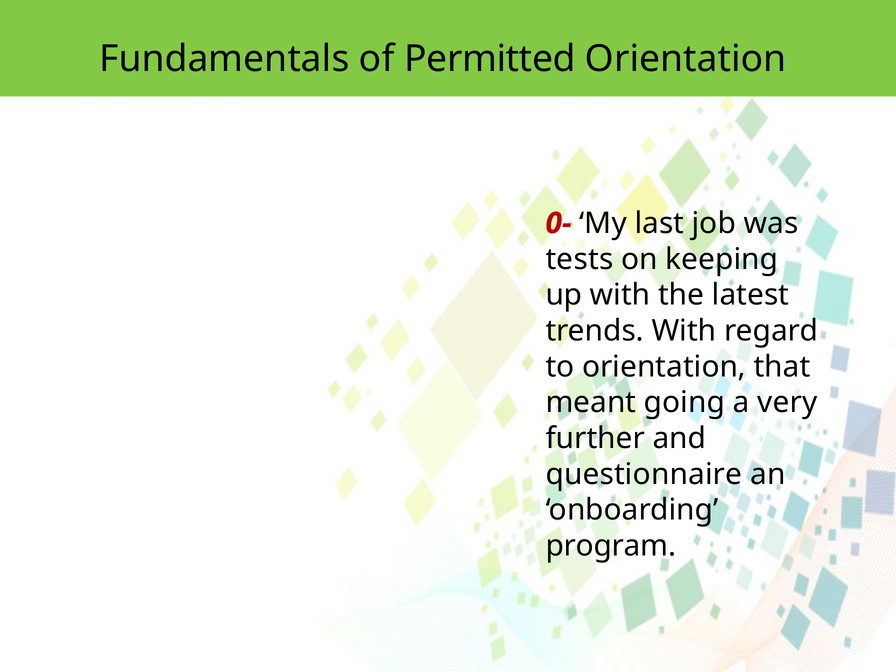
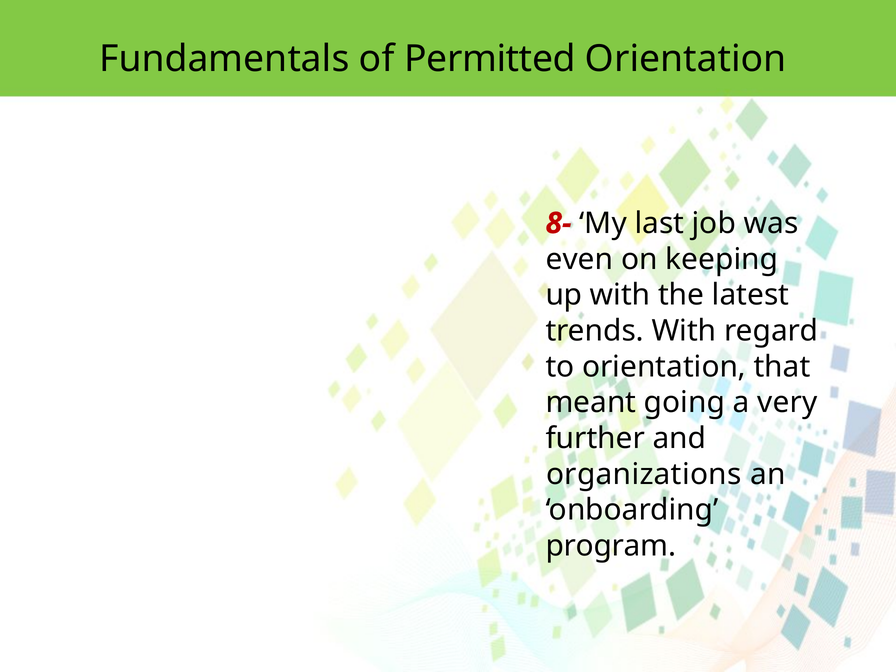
0-: 0- -> 8- (559, 223)
tests: tests -> even (579, 259)
questionnaire: questionnaire -> organizations (644, 474)
